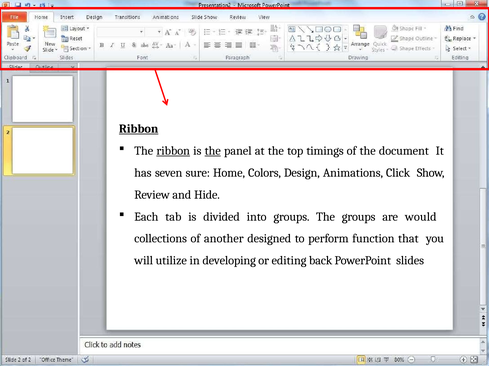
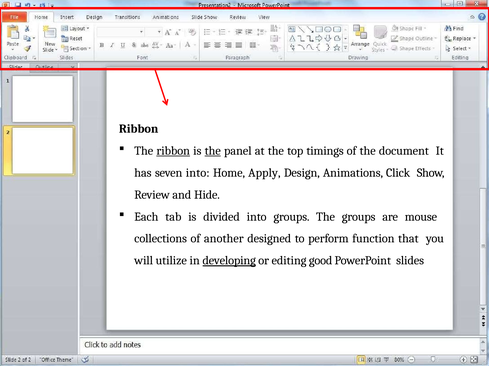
Ribbon underline: present -> none (139, 129)
seven sure: sure -> into (198, 173)
Colors: Colors -> Apply (264, 173)
would: would -> mouse (421, 217)
developing underline: none -> present (229, 261)
back: back -> good (321, 261)
